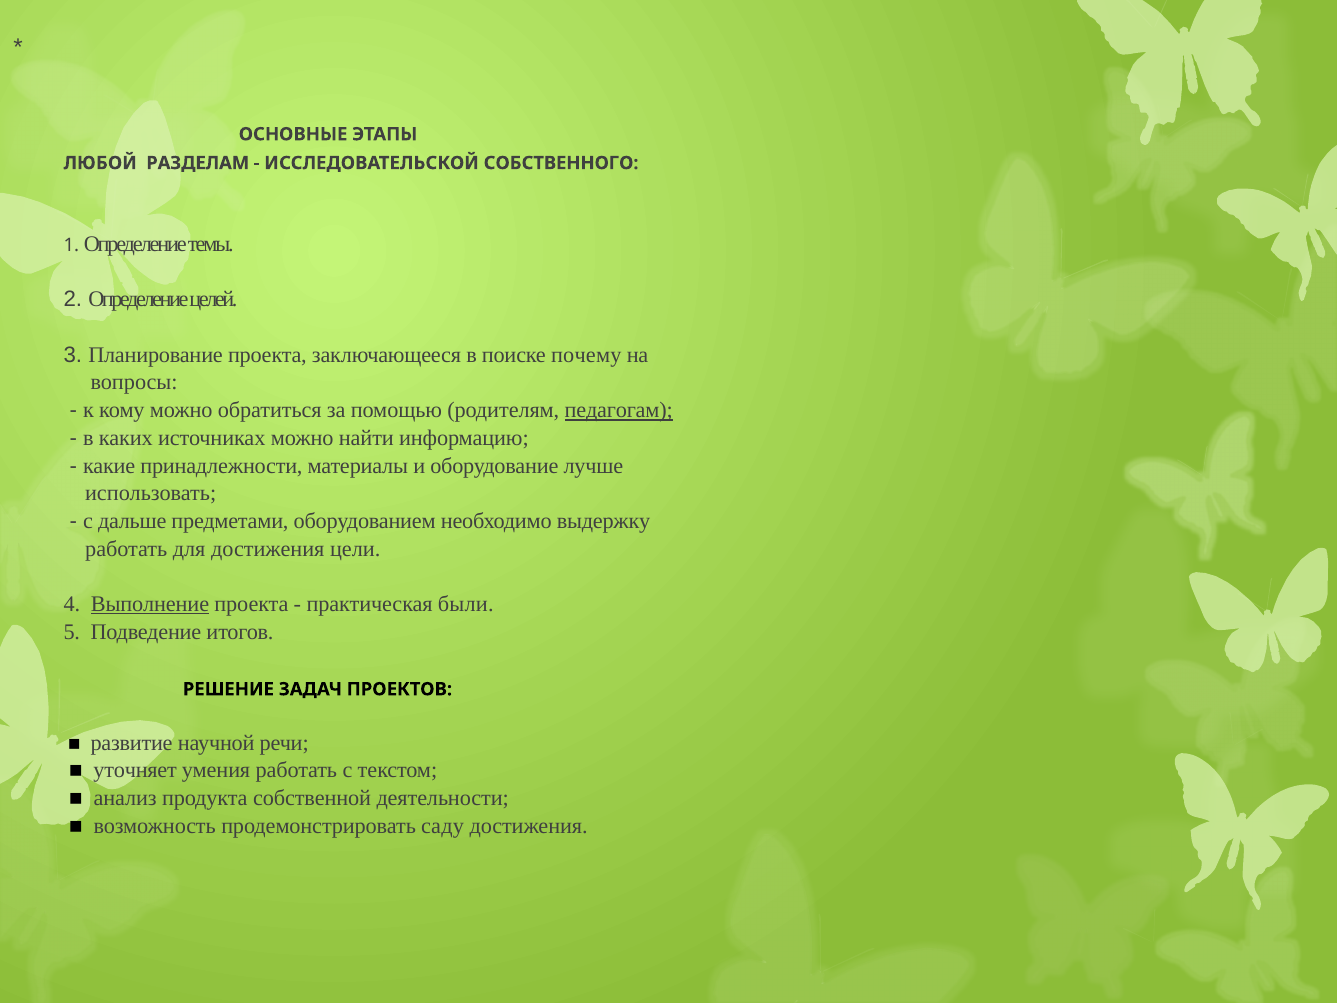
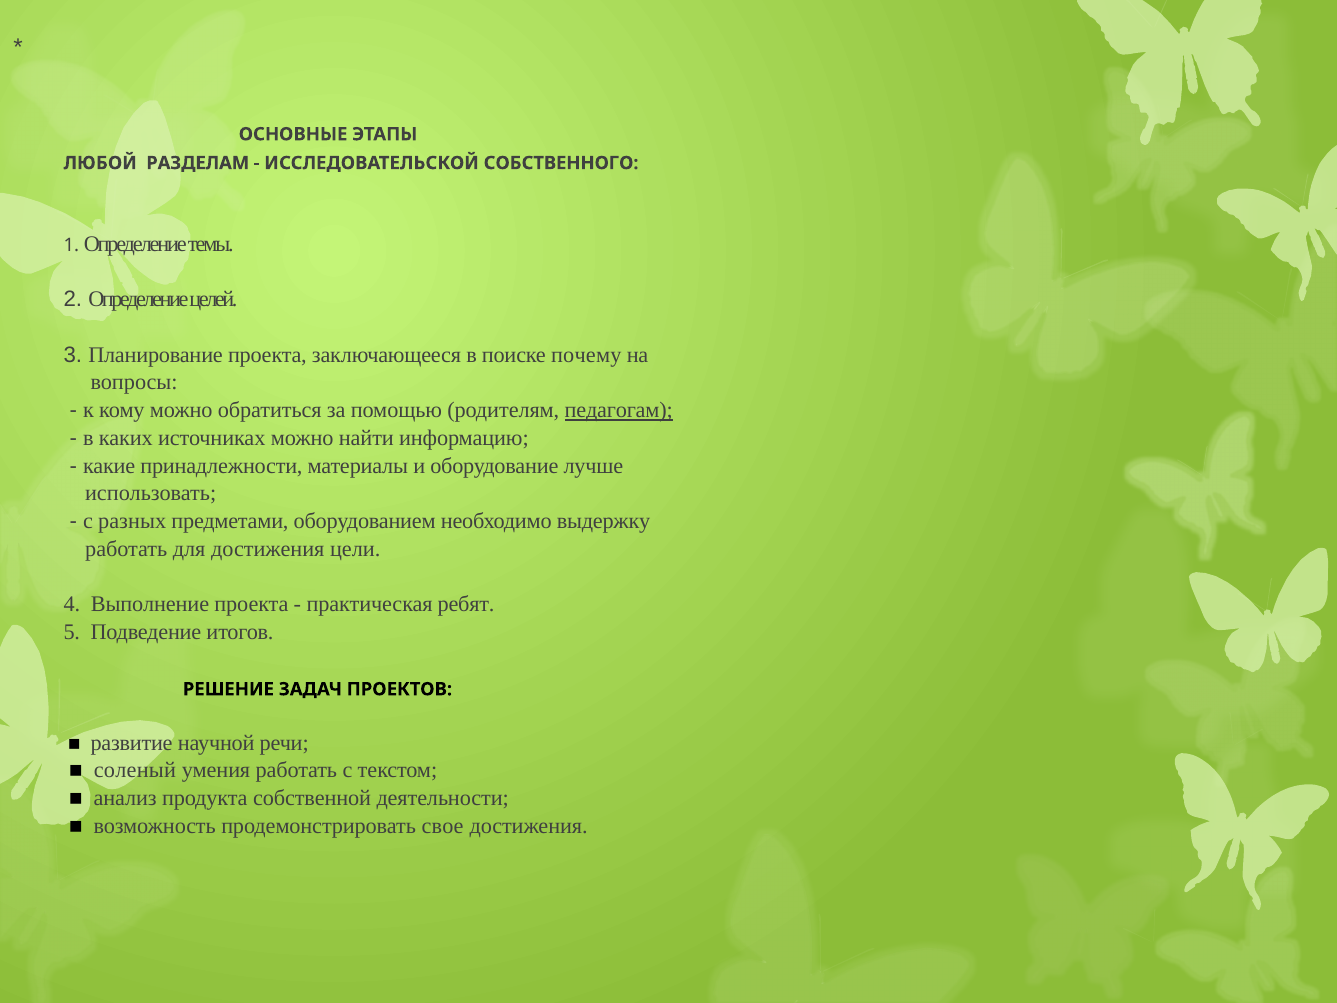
дальше: дальше -> разных (132, 521)
Выполнение underline: present -> none (150, 604)
были: были -> ребят (466, 604)
уточняет: уточняет -> соленый (135, 770)
саду: саду -> свое (443, 826)
